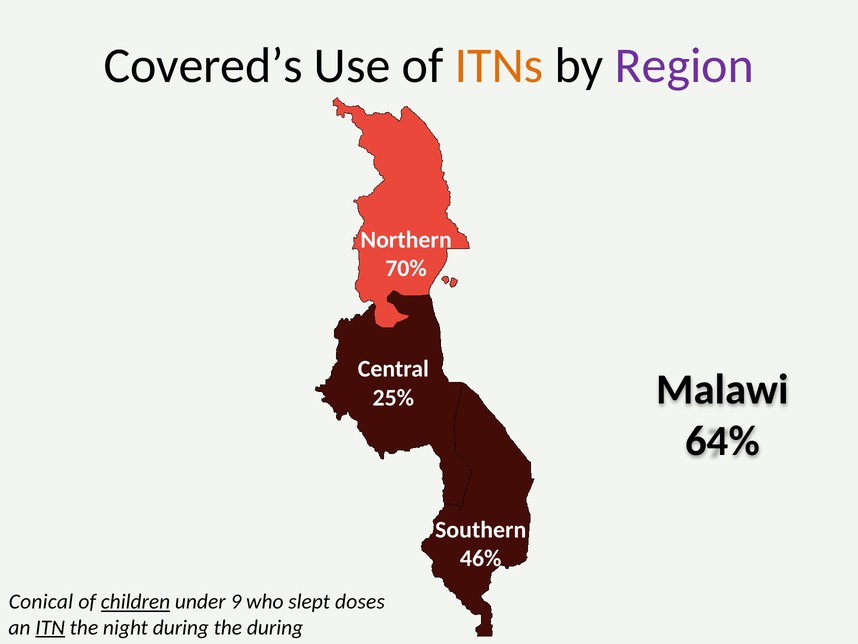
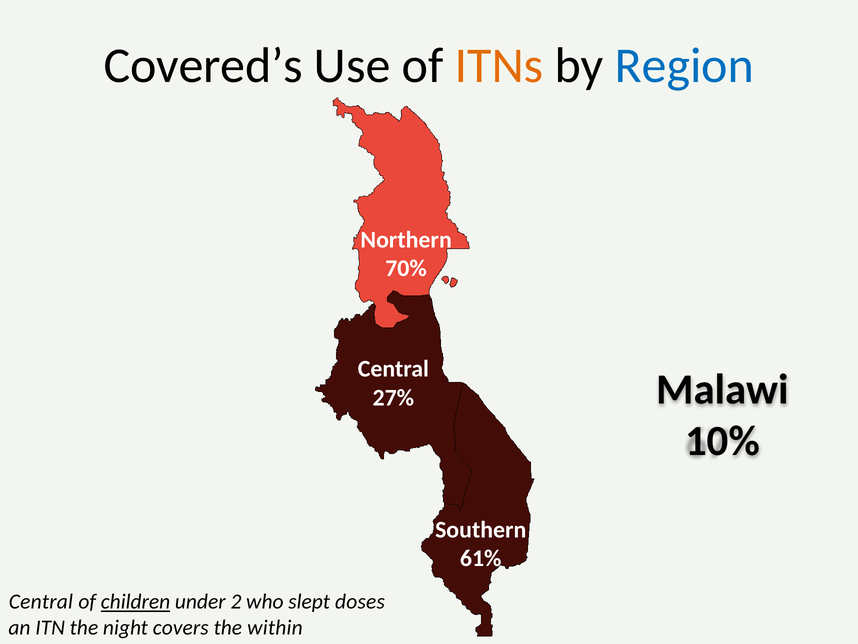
Region colour: purple -> blue (684, 66)
25%: 25% -> 27% (393, 397)
64%: 64% -> 10% (723, 441)
46%: 46% -> 61% (481, 558)
Conical: Conical -> Central (41, 601)
9: 9 -> 2 (236, 601)
ITN underline: present -> none (50, 627)
night during: during -> covers (181, 627)
the during: during -> within (275, 627)
